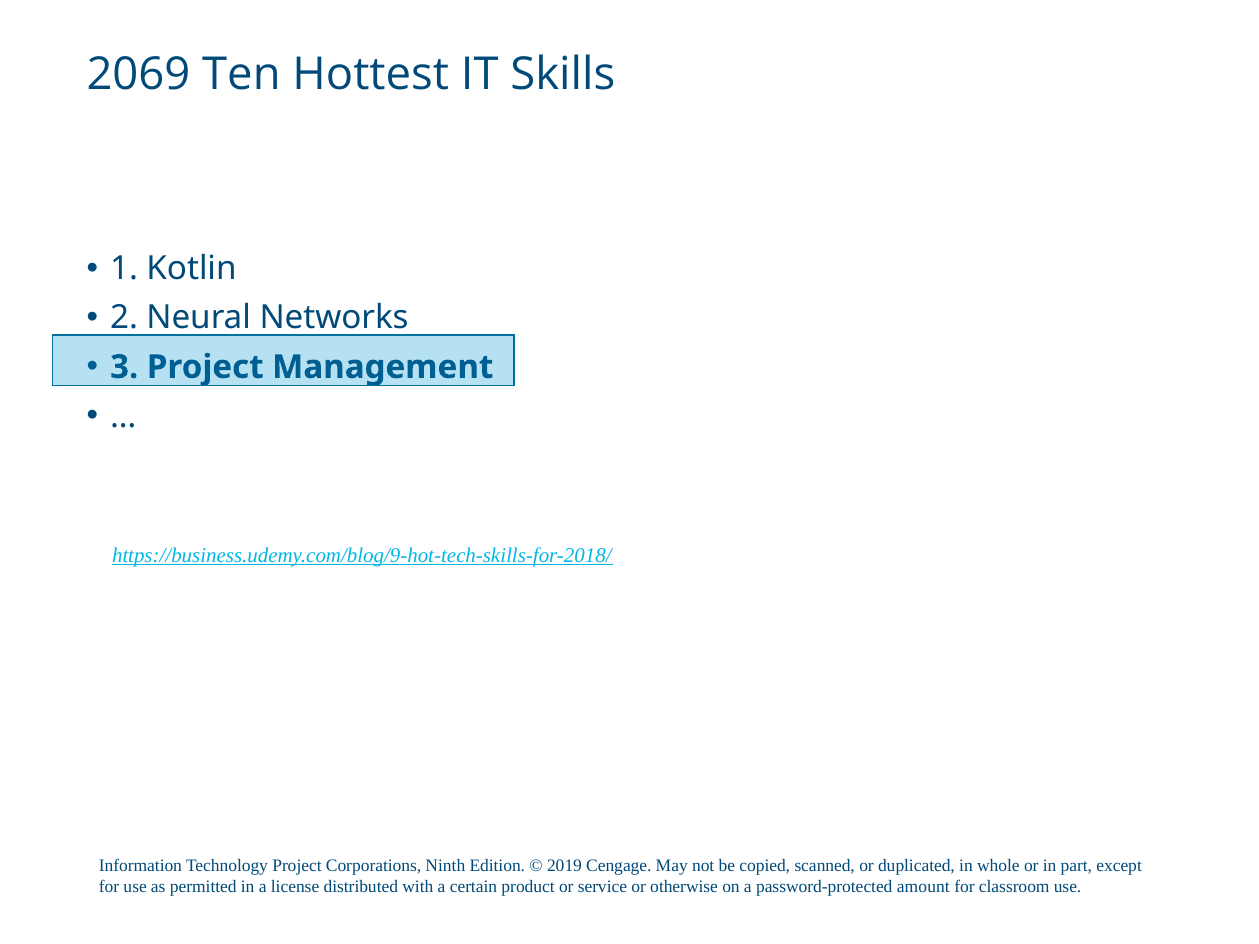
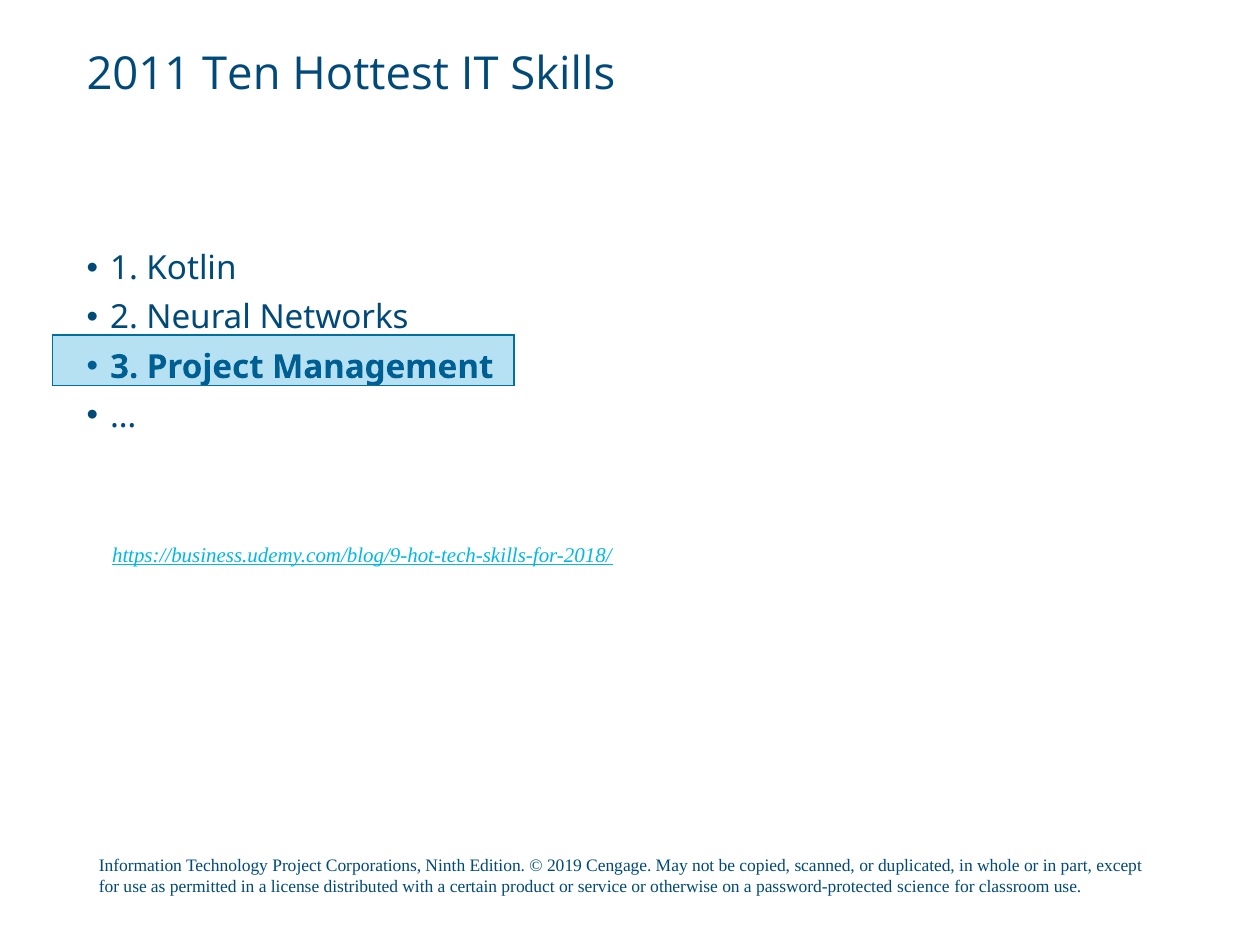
2069: 2069 -> 2011 (138, 75)
amount: amount -> science (923, 887)
